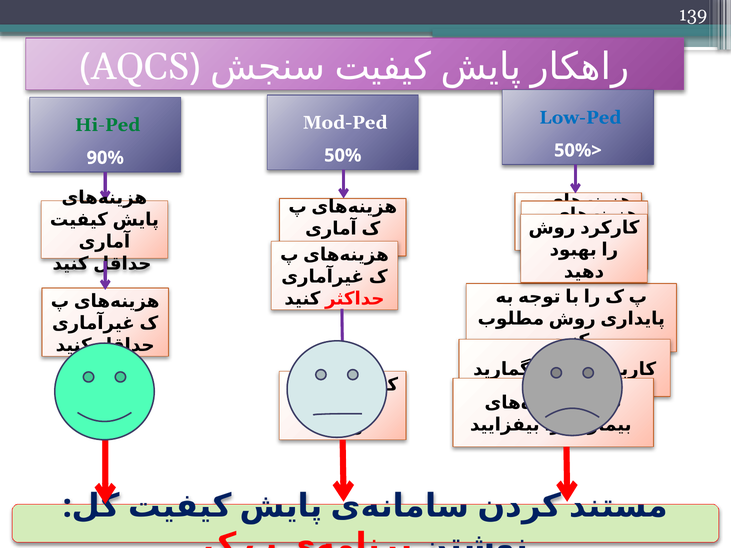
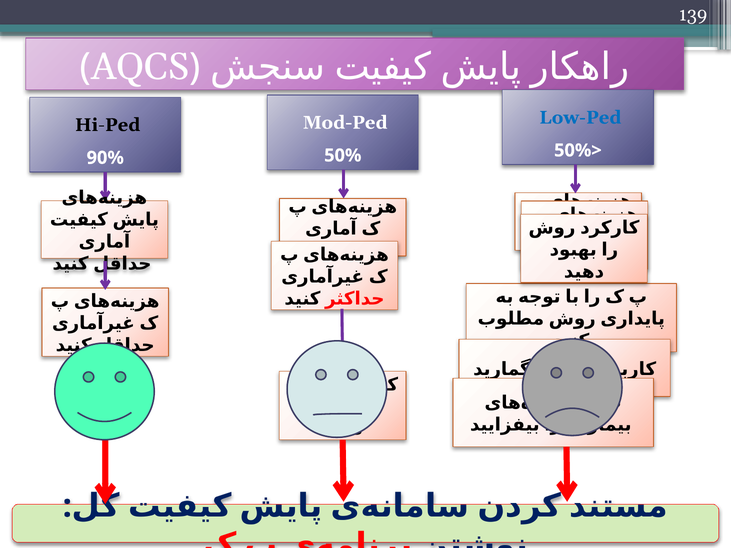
Hi-Ped colour: green -> black (108, 125)
